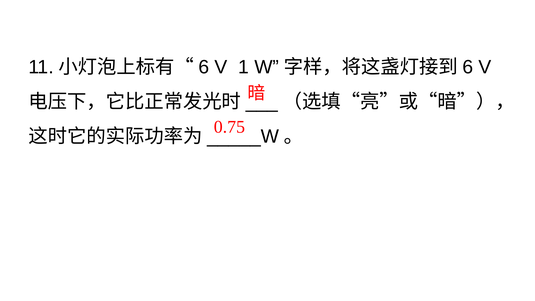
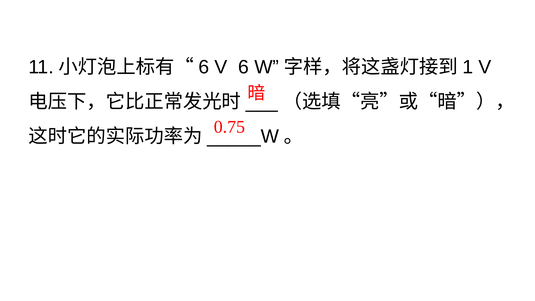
V 1: 1 -> 6 (244, 67)
6: 6 -> 1 (468, 67)
